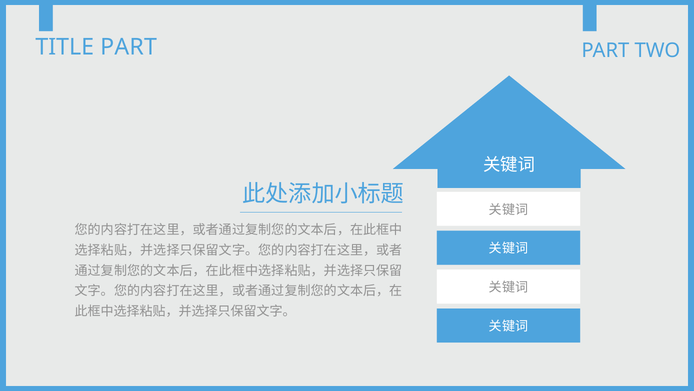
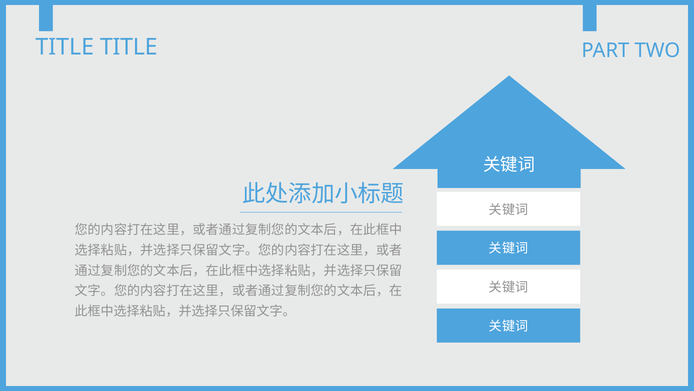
TITLE PART: PART -> TITLE (129, 47)
